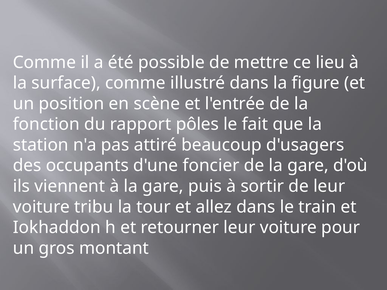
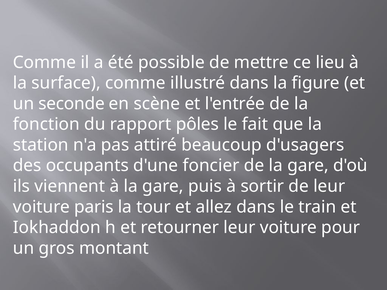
position: position -> seconde (72, 104)
tribu: tribu -> paris (94, 207)
